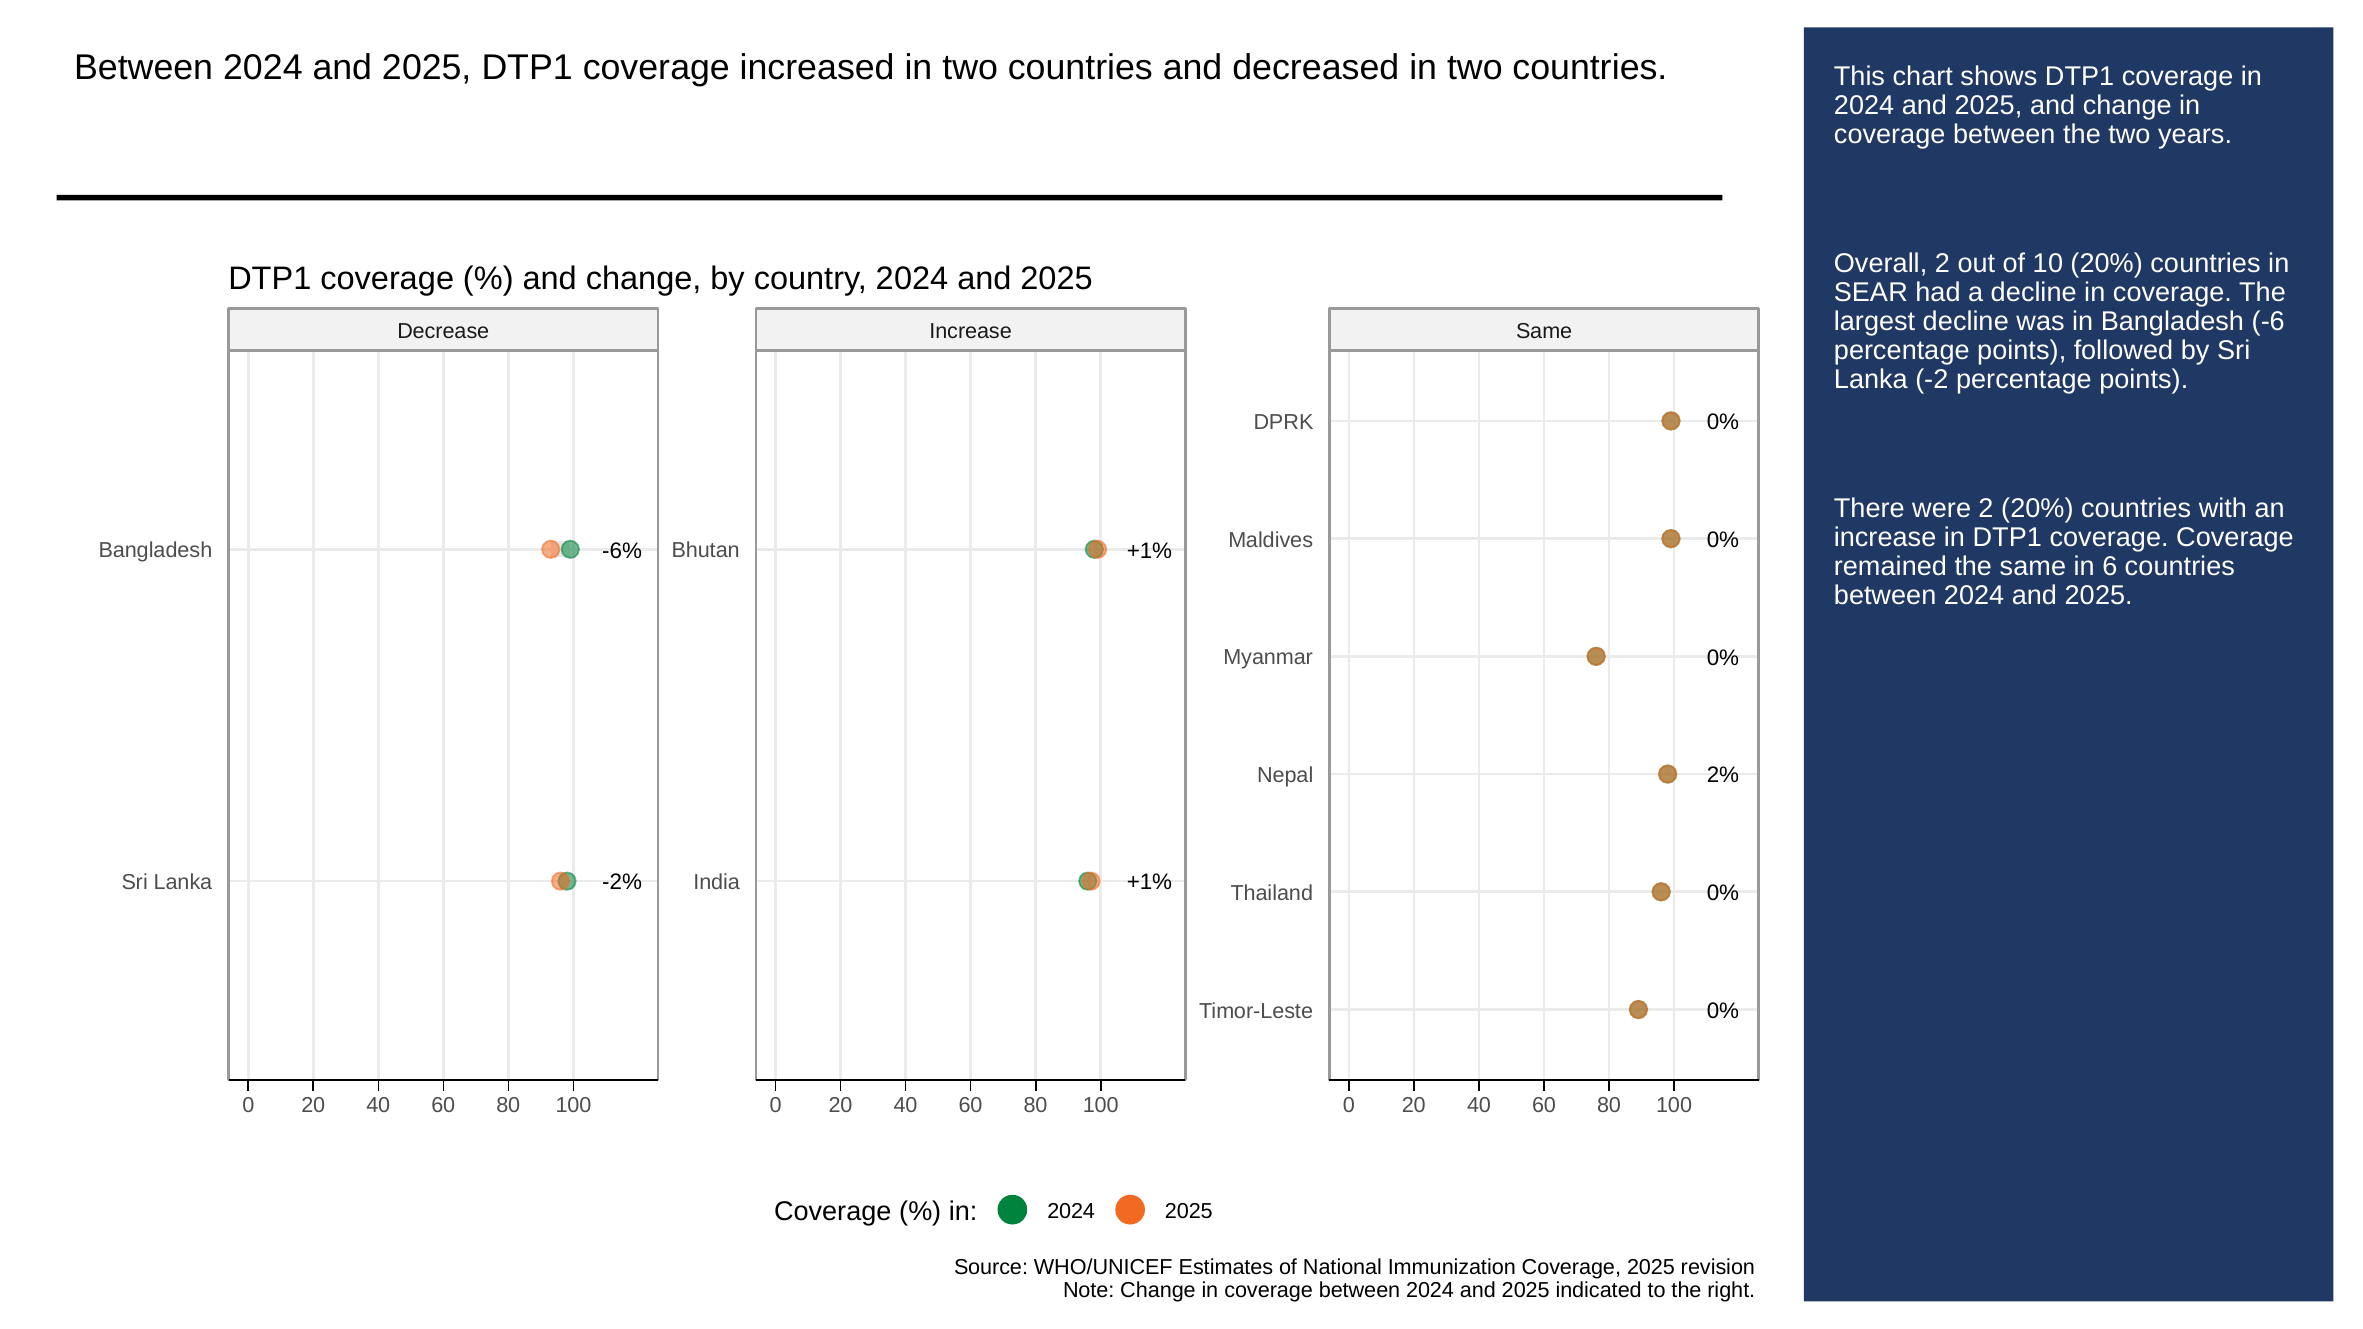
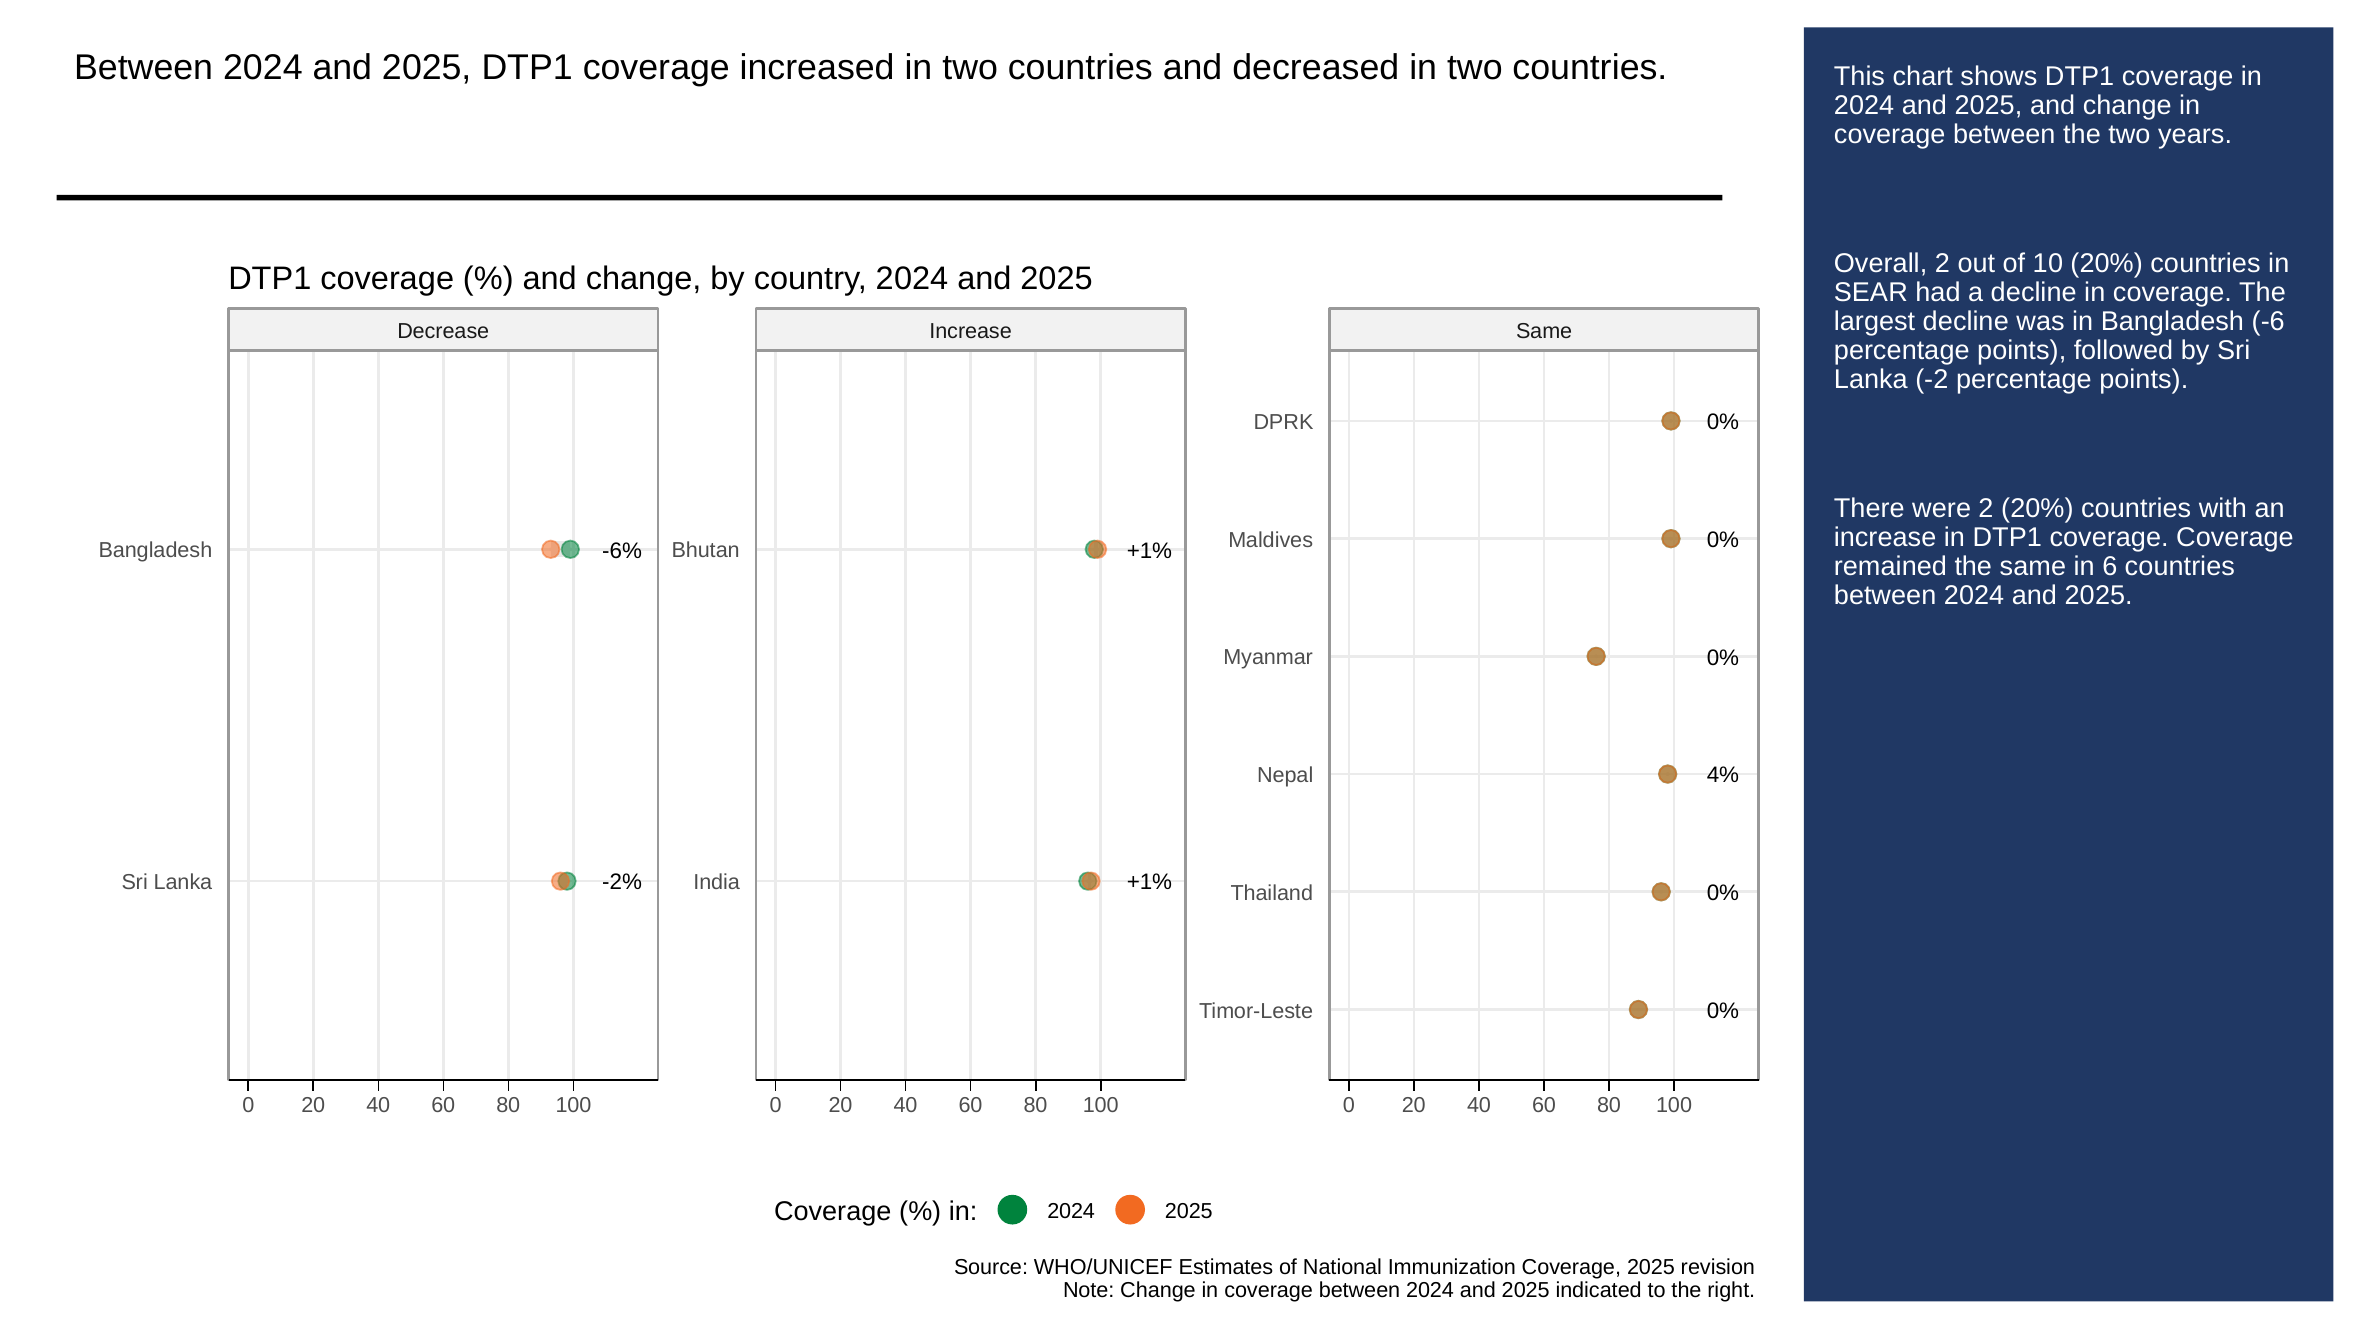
2%: 2% -> 4% (1723, 776)
